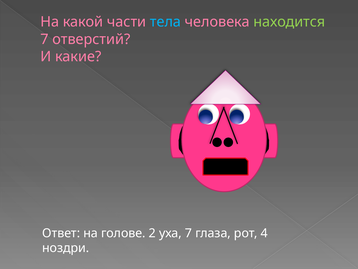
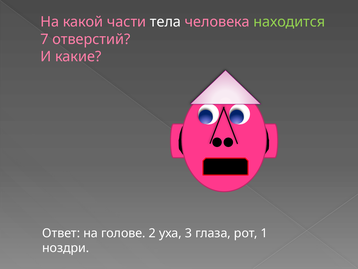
тела colour: light blue -> white (165, 22)
уха 7: 7 -> 3 (188, 233)
4: 4 -> 1 (264, 233)
